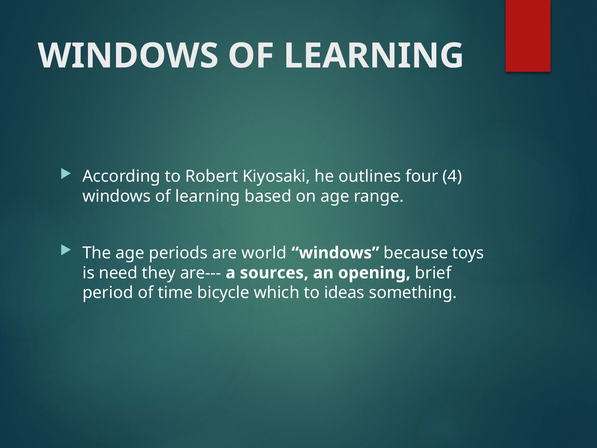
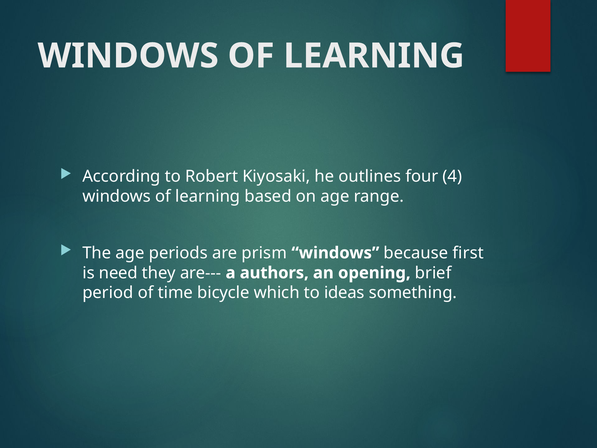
world: world -> prism (264, 253)
toys: toys -> first (468, 253)
sources: sources -> authors (274, 273)
